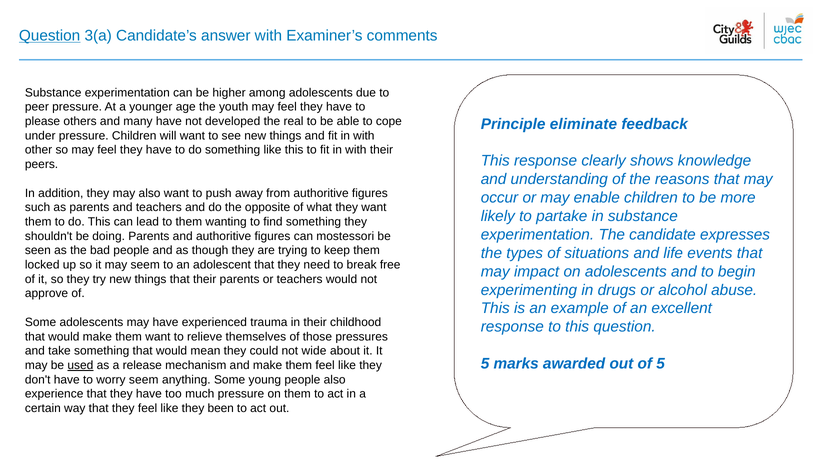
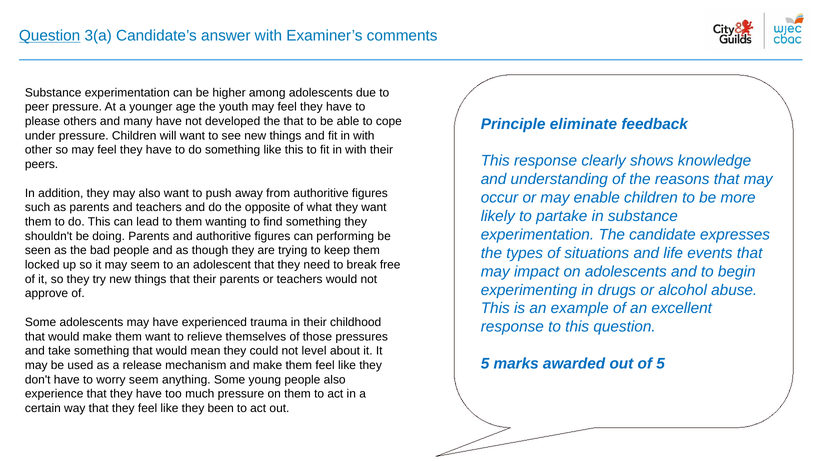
the real: real -> that (294, 121)
mostessori: mostessori -> performing (345, 236)
wide: wide -> level (314, 351)
used underline: present -> none (80, 365)
